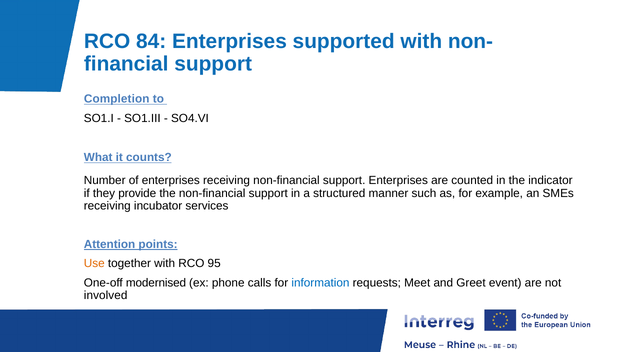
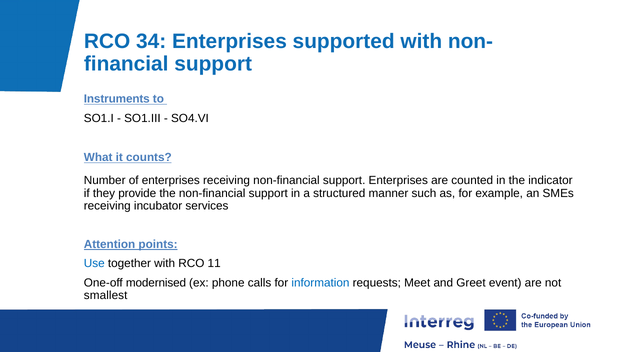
84: 84 -> 34 (151, 41)
Completion: Completion -> Instruments (117, 99)
Use colour: orange -> blue (94, 264)
95: 95 -> 11 (214, 264)
involved: involved -> smallest (106, 295)
